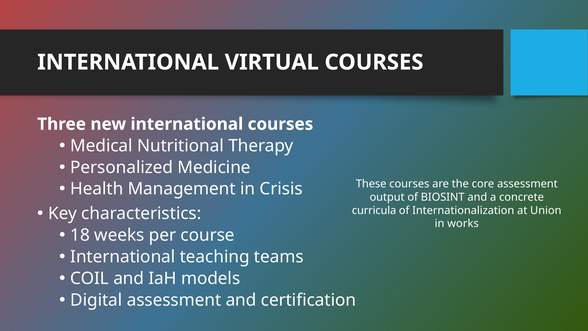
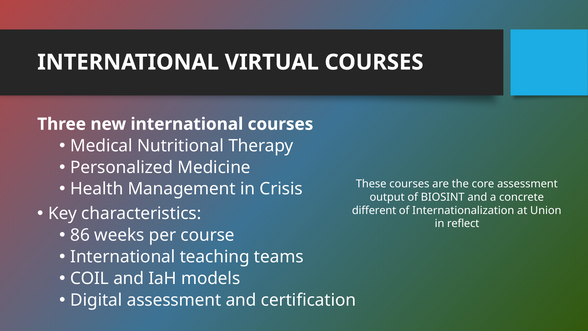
curricula: curricula -> different (374, 210)
works: works -> reflect (463, 223)
18: 18 -> 86 (80, 235)
